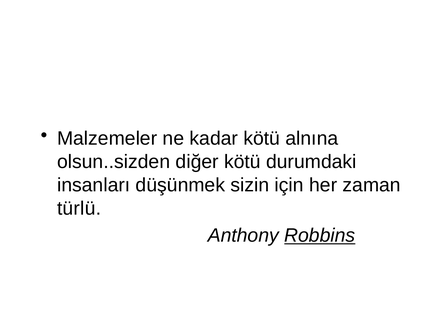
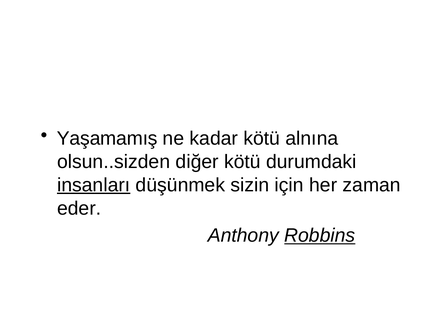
Malzemeler: Malzemeler -> Yaşamamış (107, 139)
insanları underline: none -> present (94, 185)
türlü: türlü -> eder (79, 208)
